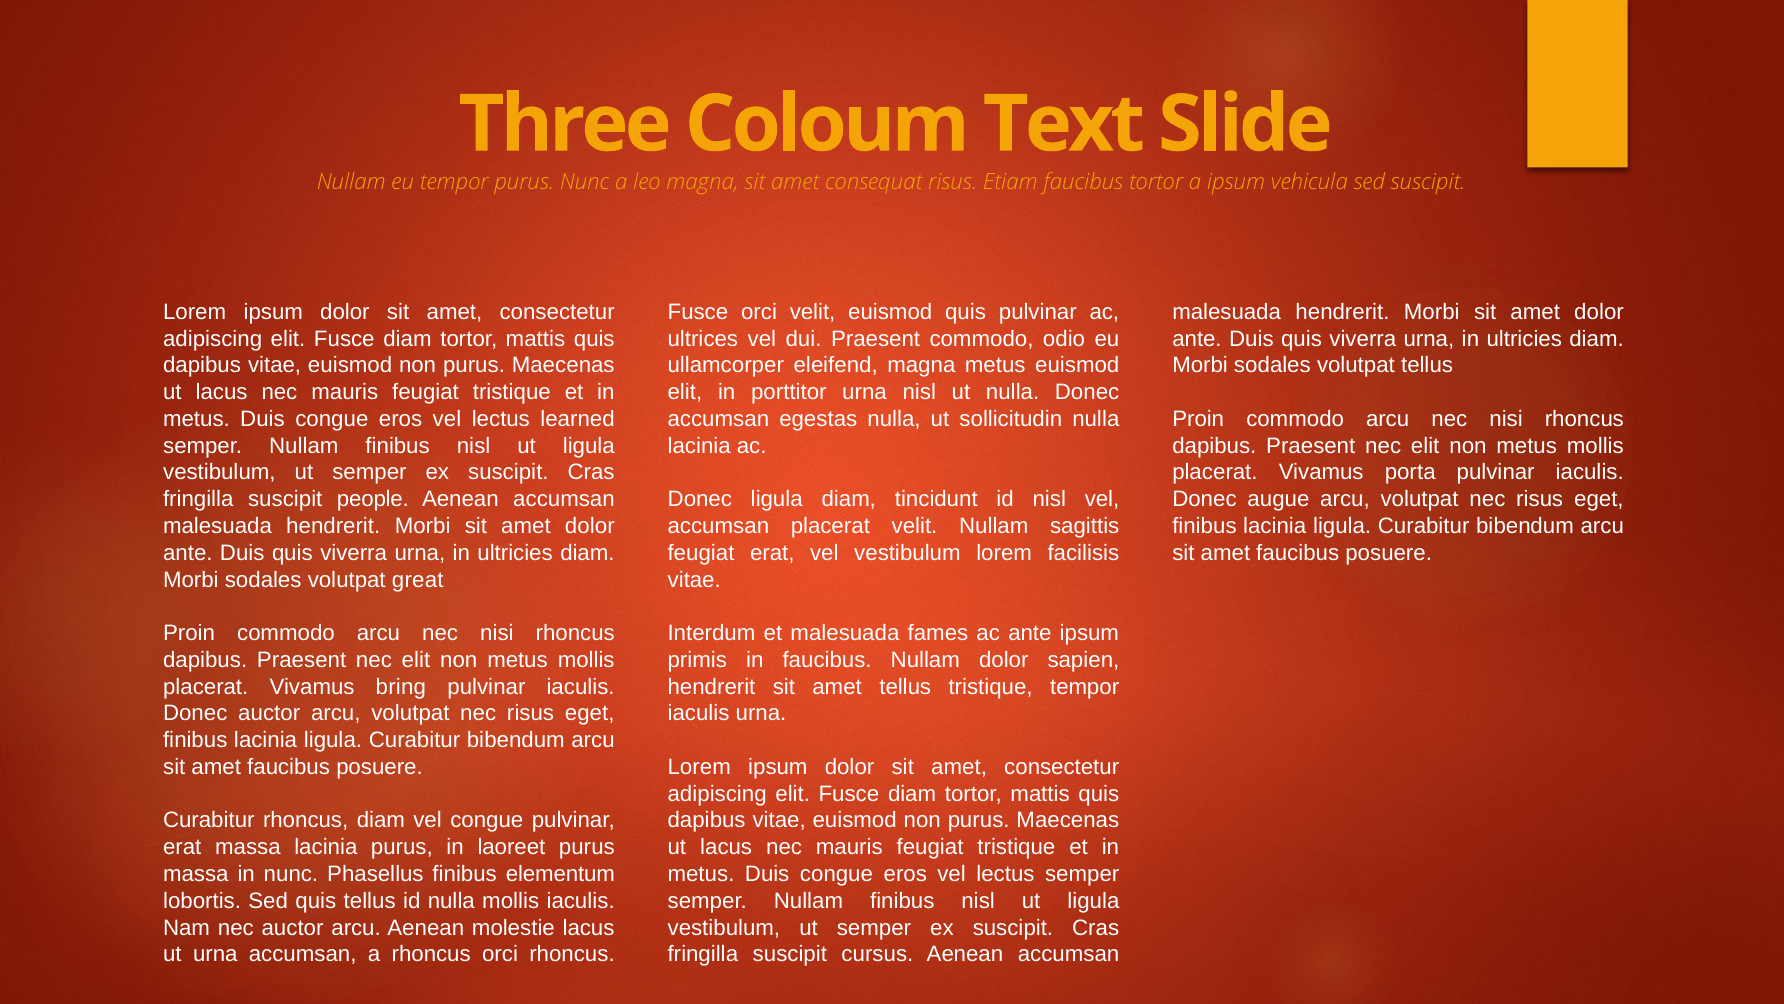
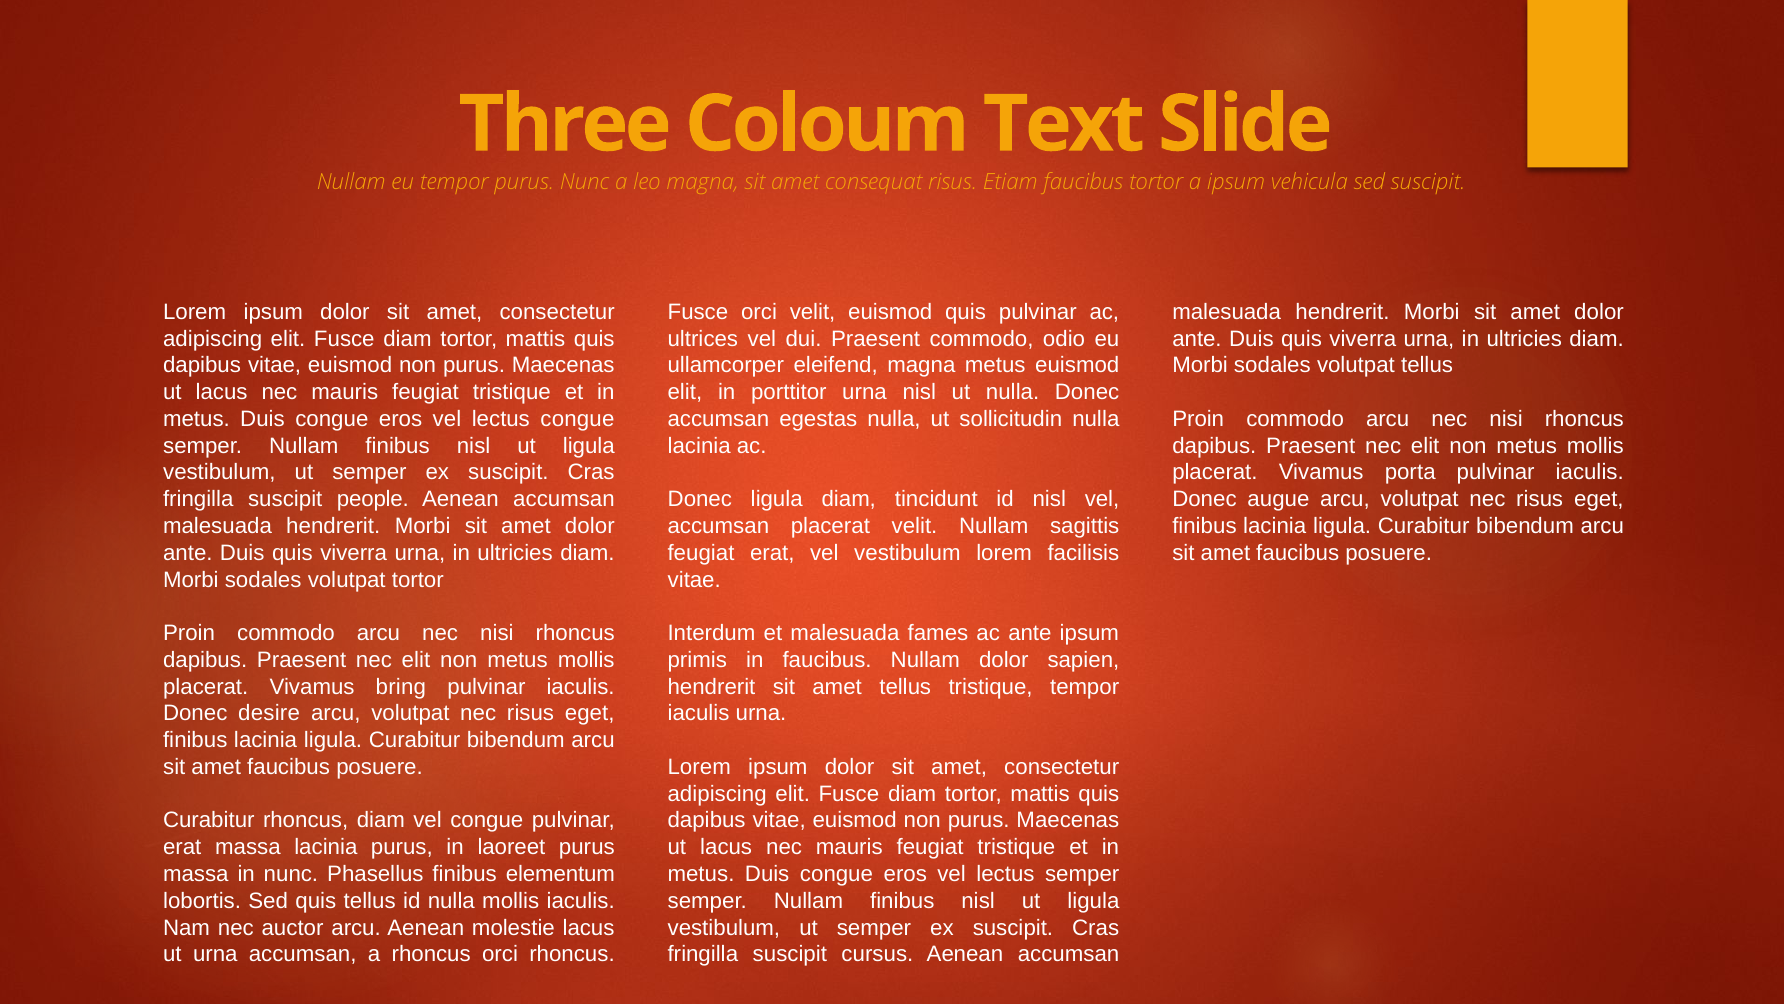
lectus learned: learned -> congue (577, 419)
volutpat great: great -> tortor (418, 579)
Donec auctor: auctor -> desire (269, 713)
